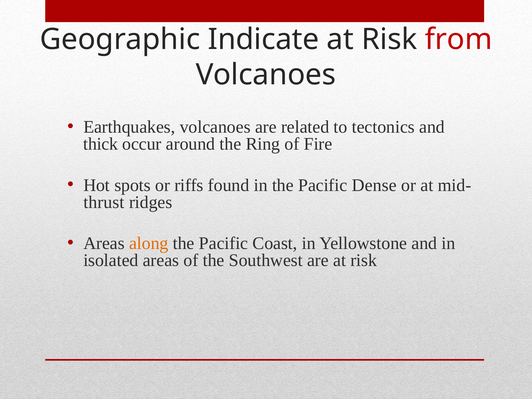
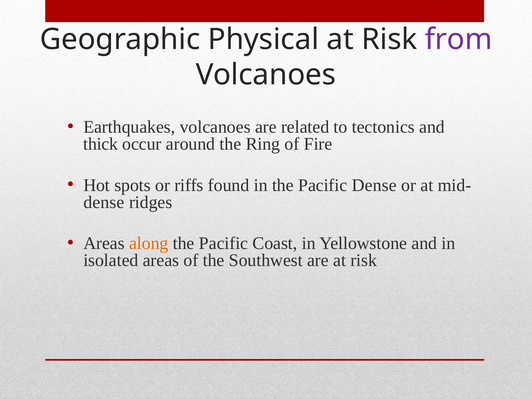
Indicate: Indicate -> Physical (263, 39)
from colour: red -> purple (459, 39)
thrust: thrust -> dense (104, 202)
